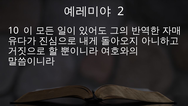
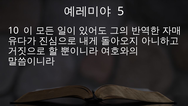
2: 2 -> 5 (121, 11)
